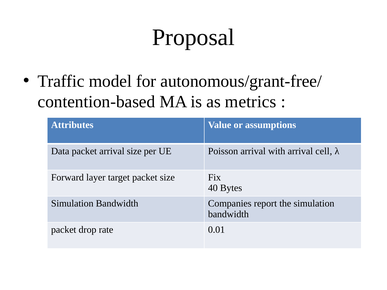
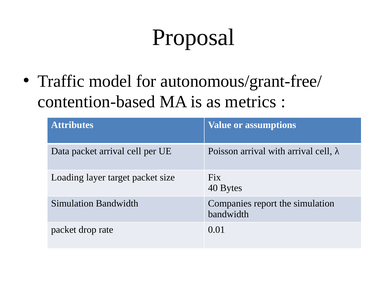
packet arrival size: size -> cell (134, 151)
Forward: Forward -> Loading (67, 177)
